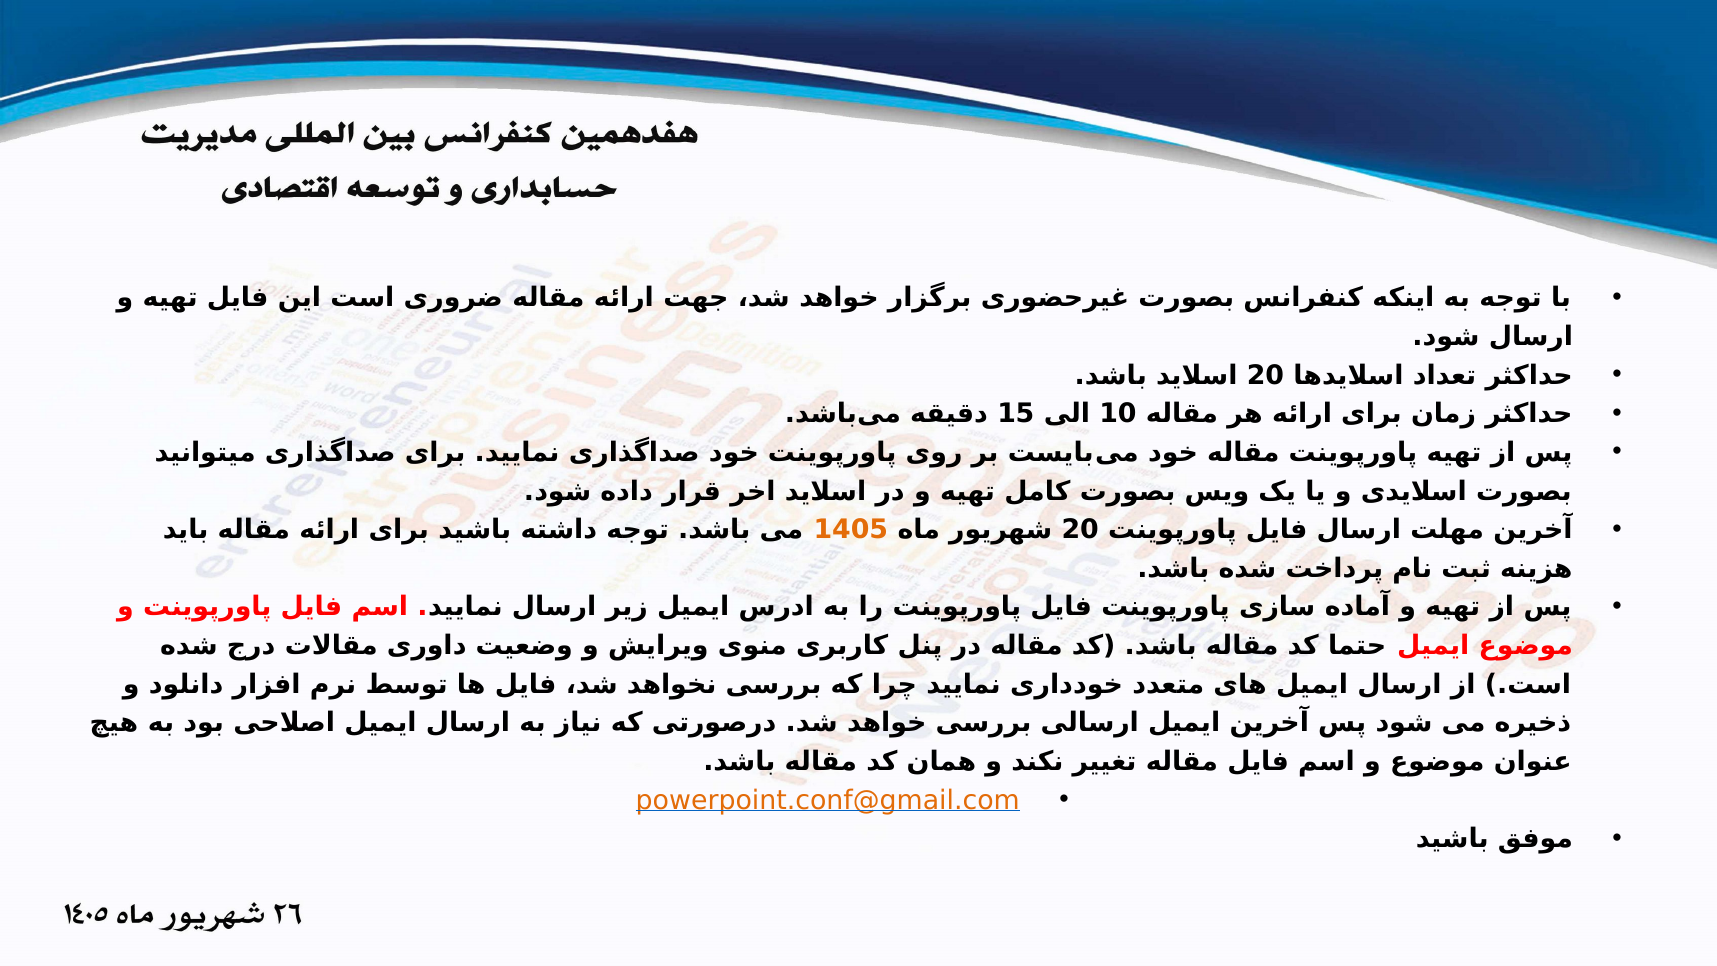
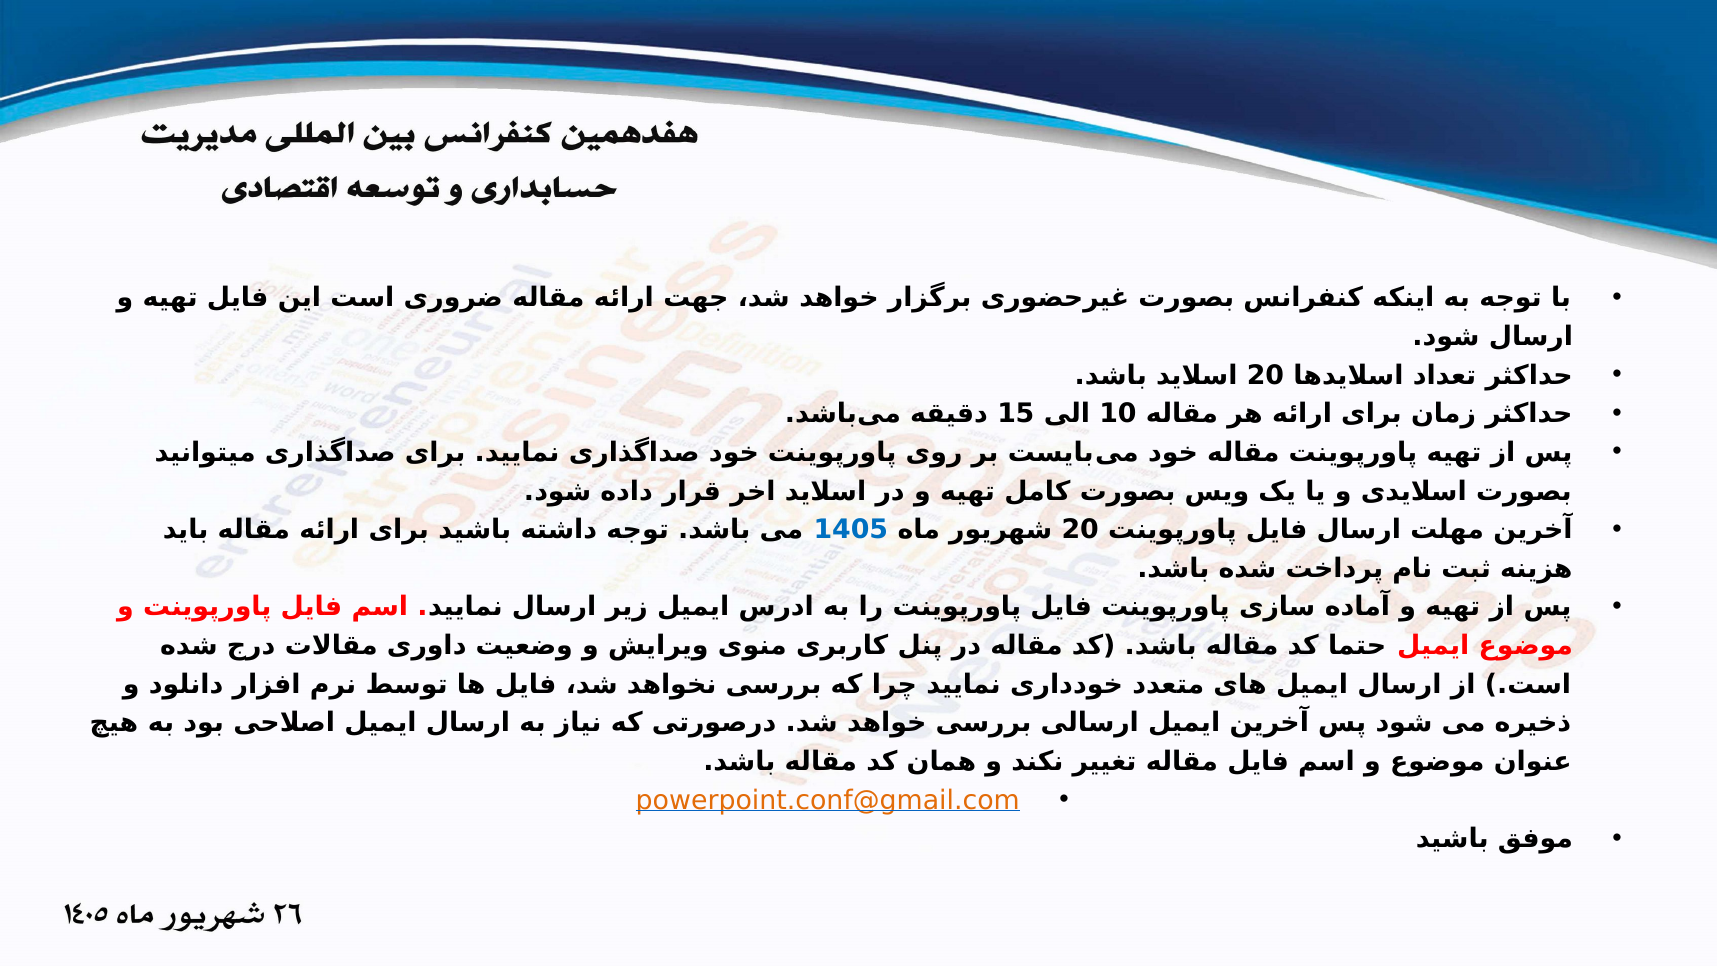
1405 colour: orange -> blue (851, 530)
